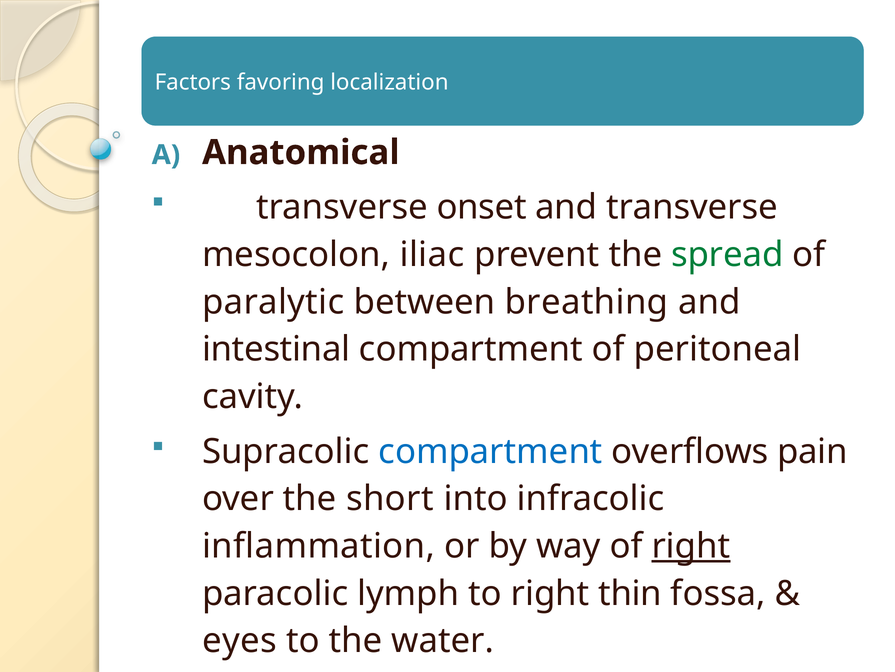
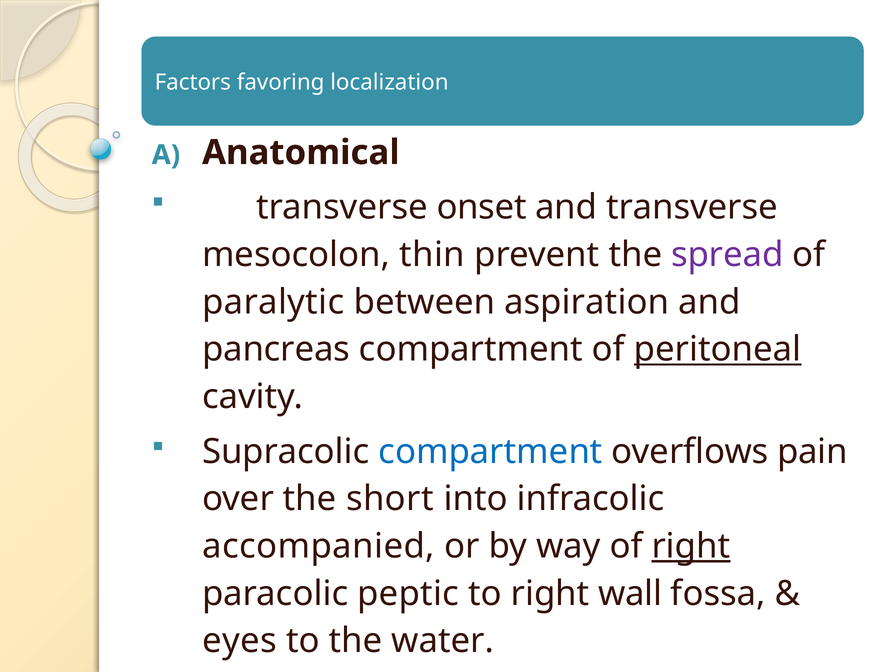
iliac: iliac -> thin (432, 254)
spread colour: green -> purple (727, 254)
breathing: breathing -> aspiration (587, 302)
intestinal: intestinal -> pancreas (276, 349)
peritoneal underline: none -> present (718, 349)
inflammation: inflammation -> accompanied (318, 546)
lymph: lymph -> peptic (408, 593)
thin: thin -> wall (630, 593)
